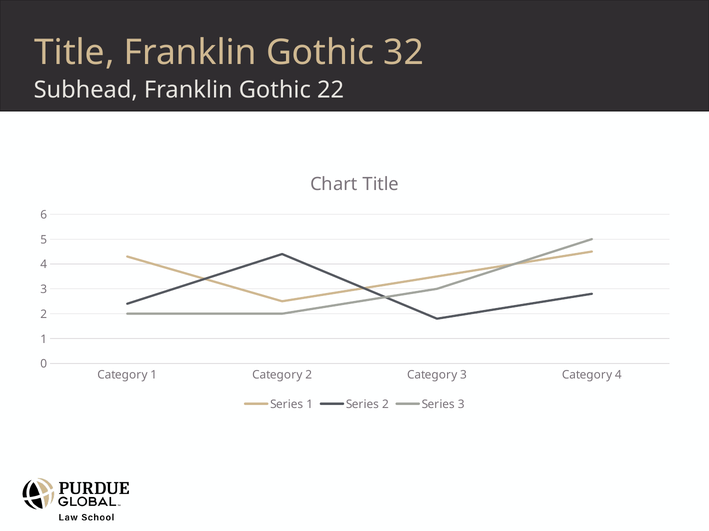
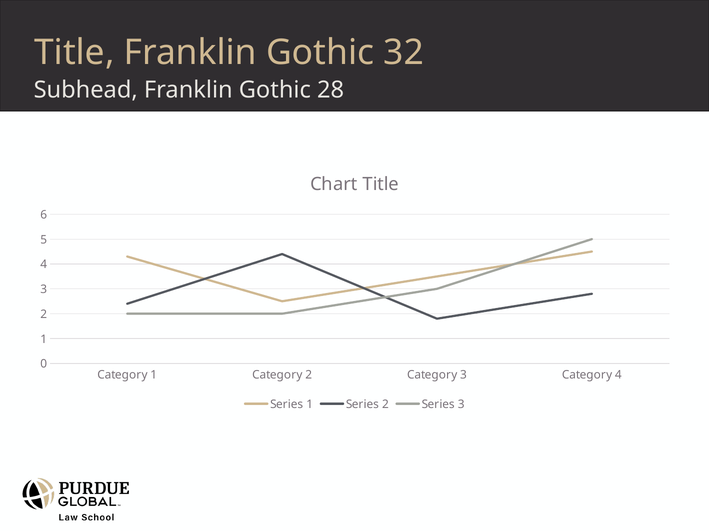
22: 22 -> 28 (331, 90)
